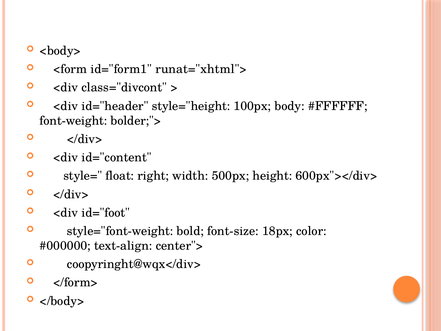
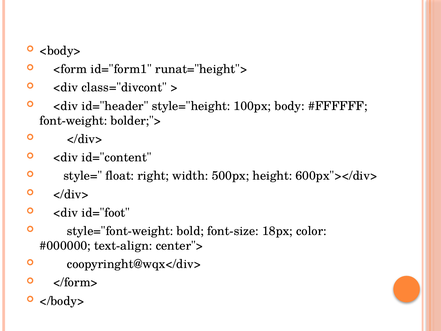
runat="xhtml">: runat="xhtml"> -> runat="height"> (201, 69)
